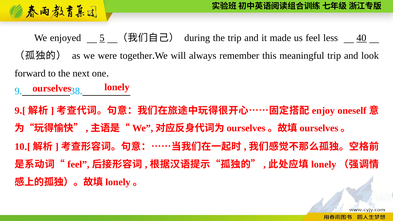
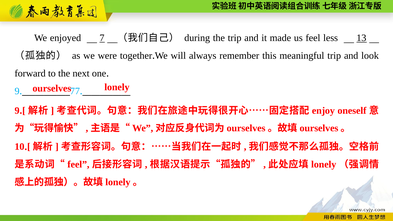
5: 5 -> 7 (102, 38)
40: 40 -> 13 (361, 38)
38: 38 -> 77 (75, 91)
